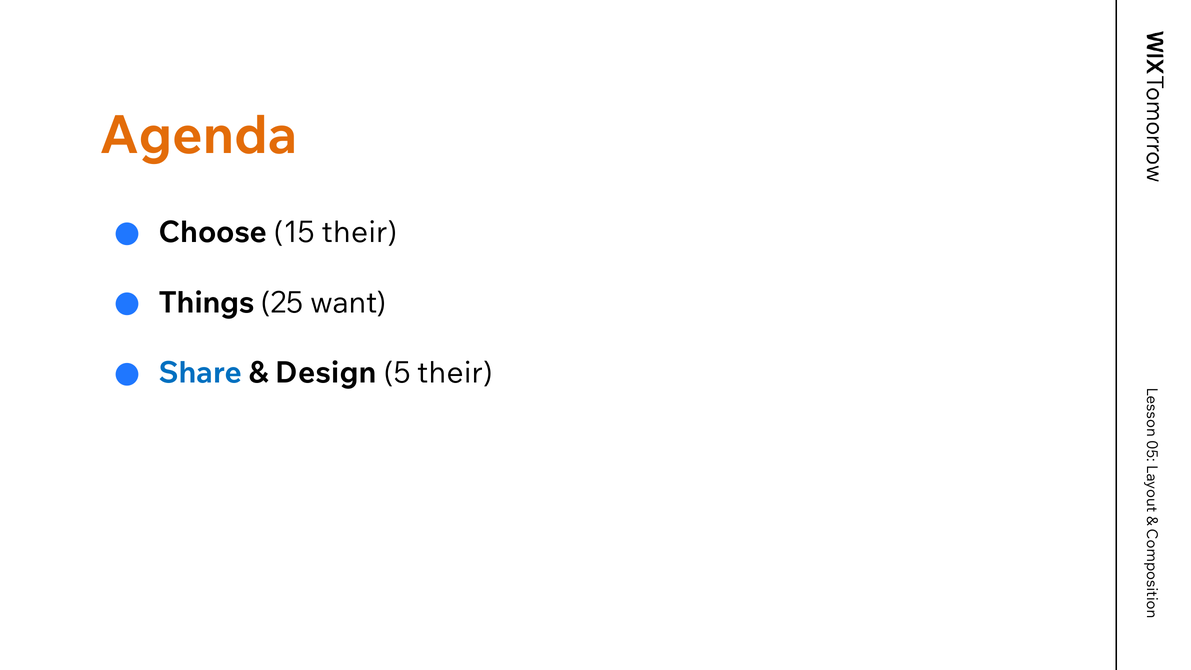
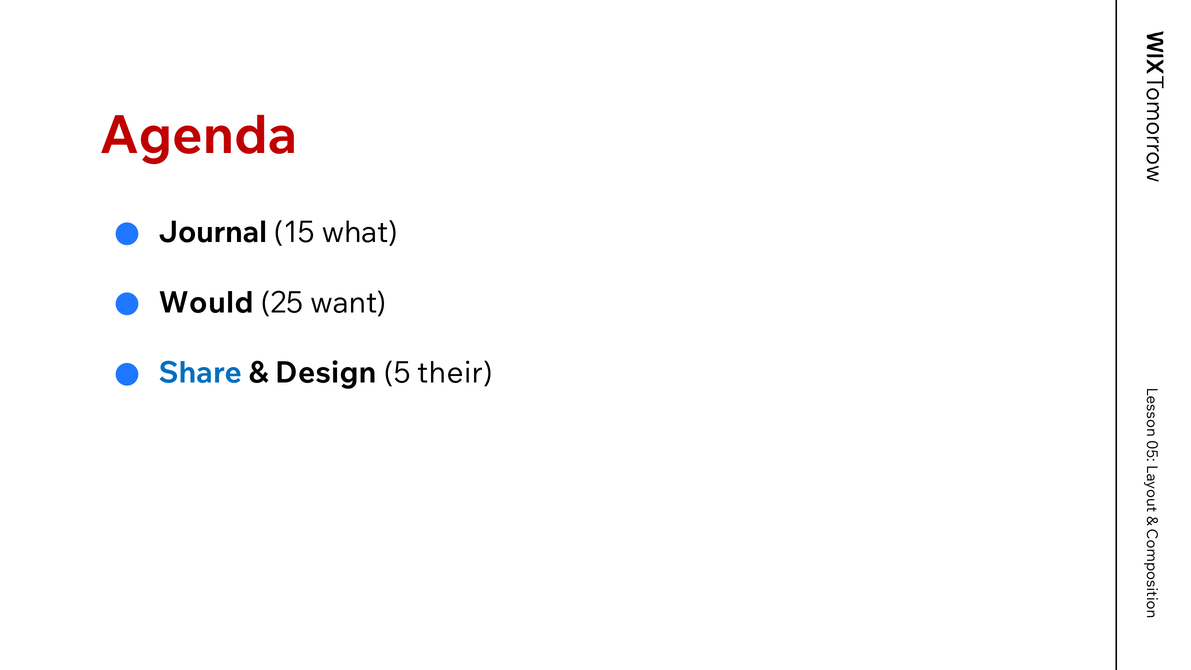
Agenda colour: orange -> red (199, 136)
Choose: Choose -> Journal (213, 233)
15 their: their -> what (360, 233)
Things: Things -> Would (206, 303)
